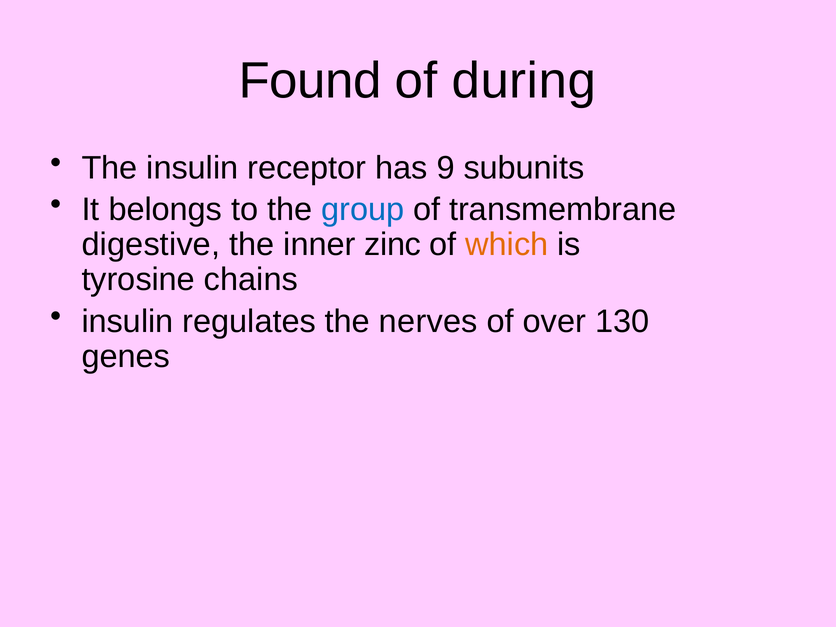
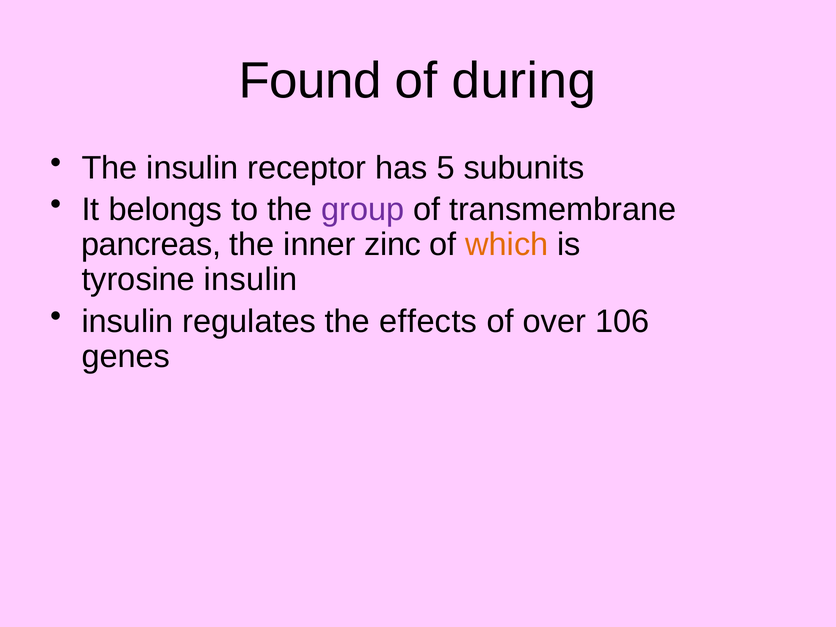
9: 9 -> 5 (446, 168)
group colour: blue -> purple (363, 209)
digestive: digestive -> pancreas (151, 245)
tyrosine chains: chains -> insulin (251, 280)
nerves: nerves -> effects (428, 321)
130: 130 -> 106 (622, 321)
